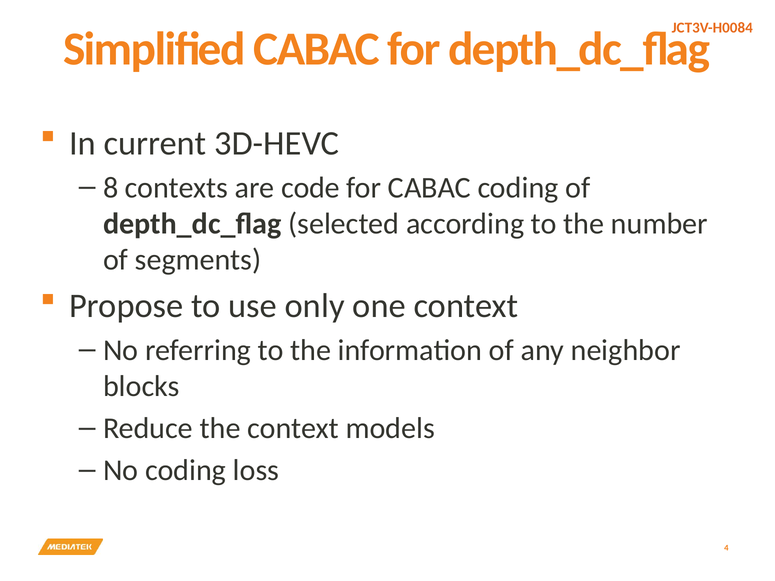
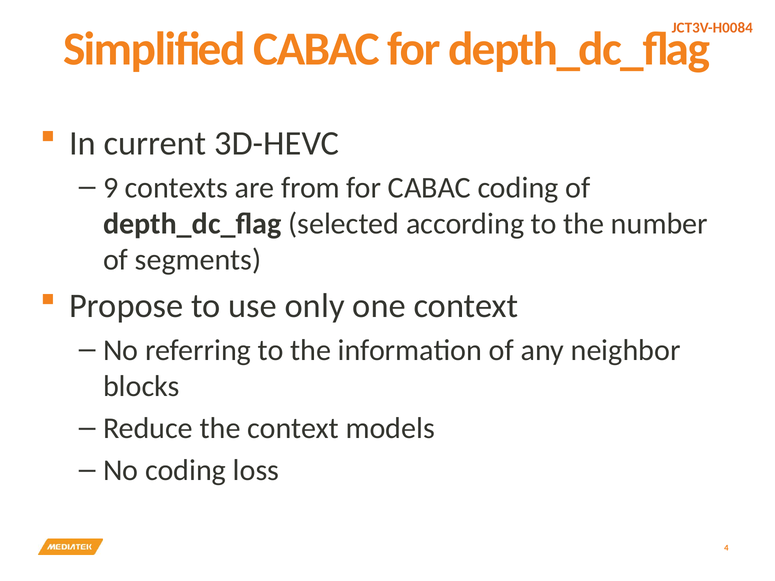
8: 8 -> 9 (111, 188)
code: code -> from (311, 188)
